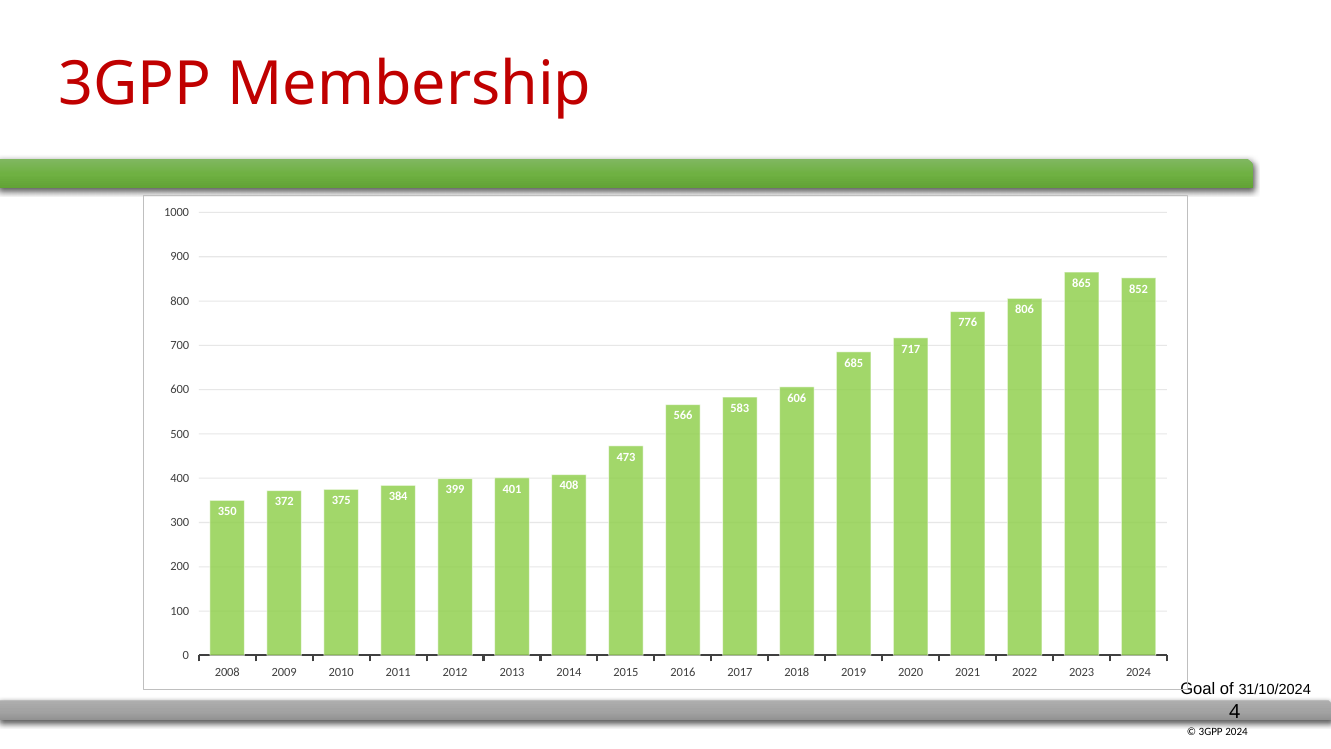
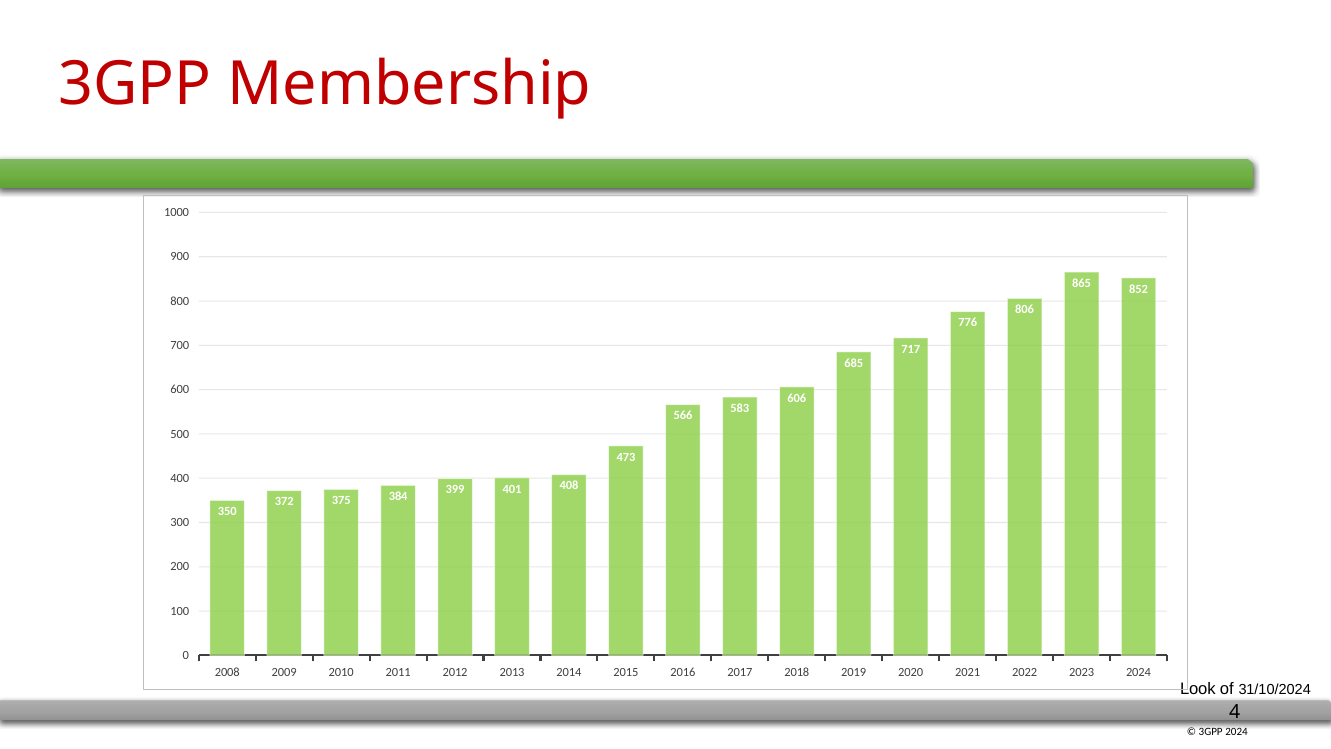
Goal: Goal -> Look (1198, 689)
